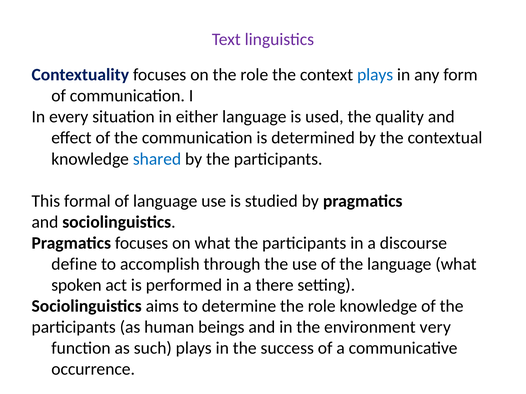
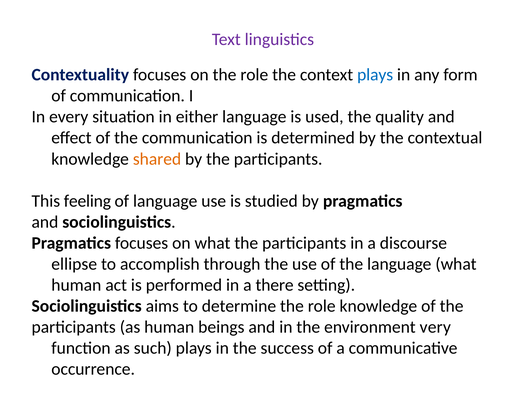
shared colour: blue -> orange (157, 159)
formal: formal -> feeling (87, 201)
define: define -> ellipse (74, 264)
spoken: spoken -> human (76, 285)
